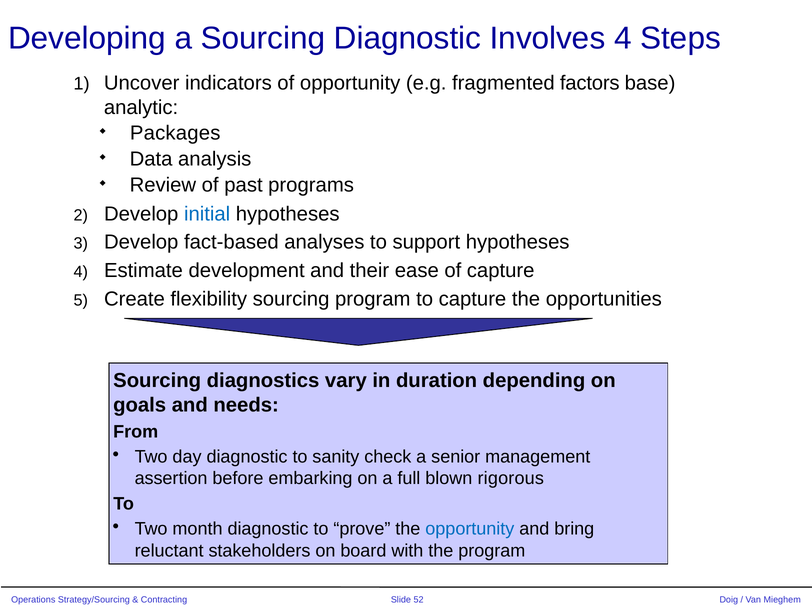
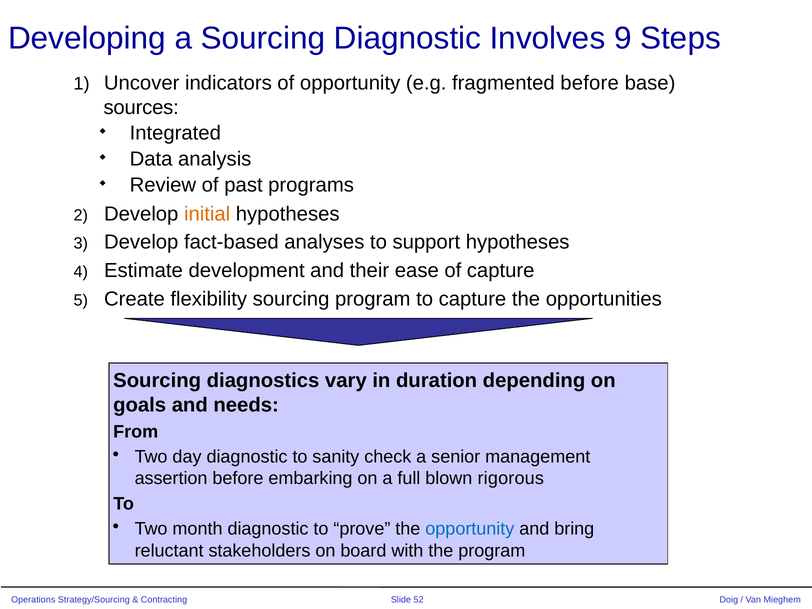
Involves 4: 4 -> 9 (623, 38)
fragmented factors: factors -> before (590, 83)
analytic: analytic -> sources (141, 107)
Packages: Packages -> Integrated (175, 133)
initial colour: blue -> orange (207, 214)
